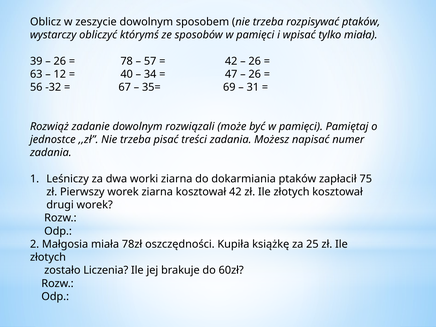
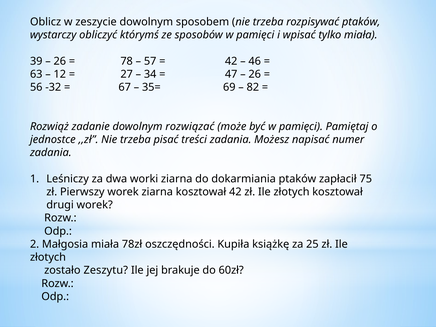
26: 26 -> 46 (255, 61)
40: 40 -> 27 (127, 74)
31: 31 -> 82 (253, 87)
rozwiązali: rozwiązali -> rozwiązać (190, 126)
Liczenia: Liczenia -> Zeszytu (106, 270)
